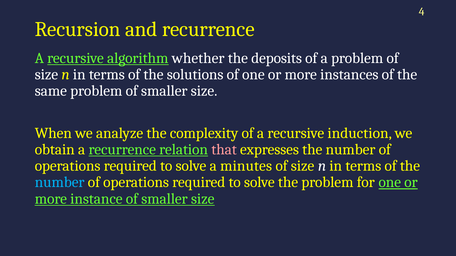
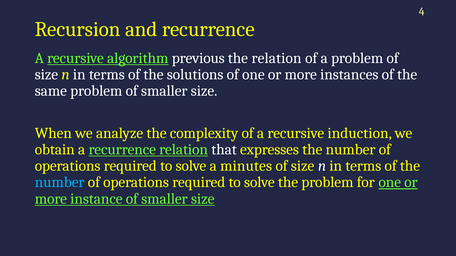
whether: whether -> previous (198, 58)
the deposits: deposits -> relation (277, 58)
that colour: pink -> white (224, 150)
